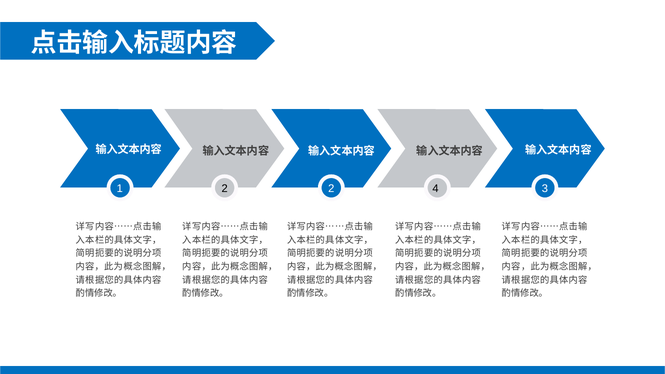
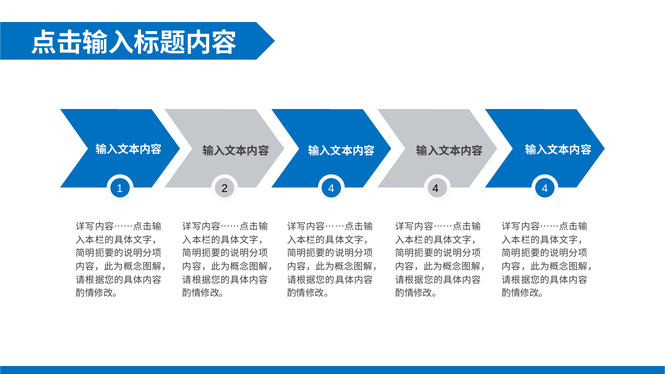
2 2: 2 -> 4 (331, 189)
3: 3 -> 4 (545, 189)
